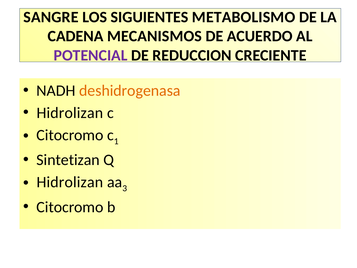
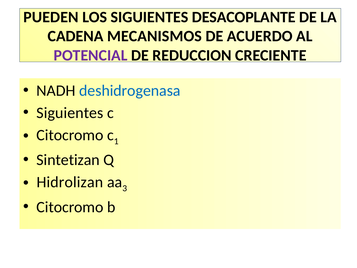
SANGRE: SANGRE -> PUEDEN (51, 17)
METABOLISMO: METABOLISMO -> DESACOPLANTE (244, 17)
deshidrogenasa colour: orange -> blue (130, 91)
Hidrolizan: Hidrolizan -> Siguientes (70, 113)
